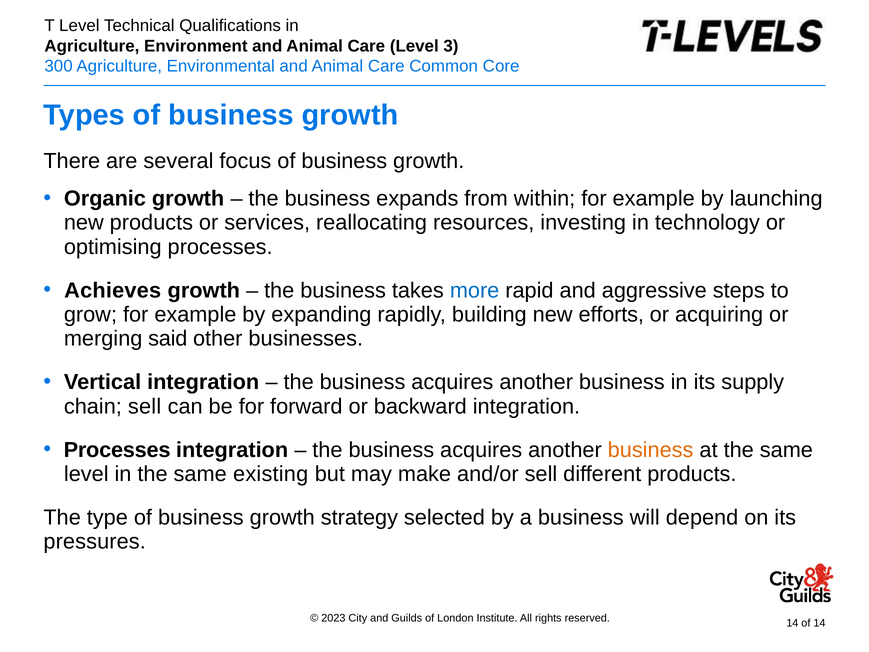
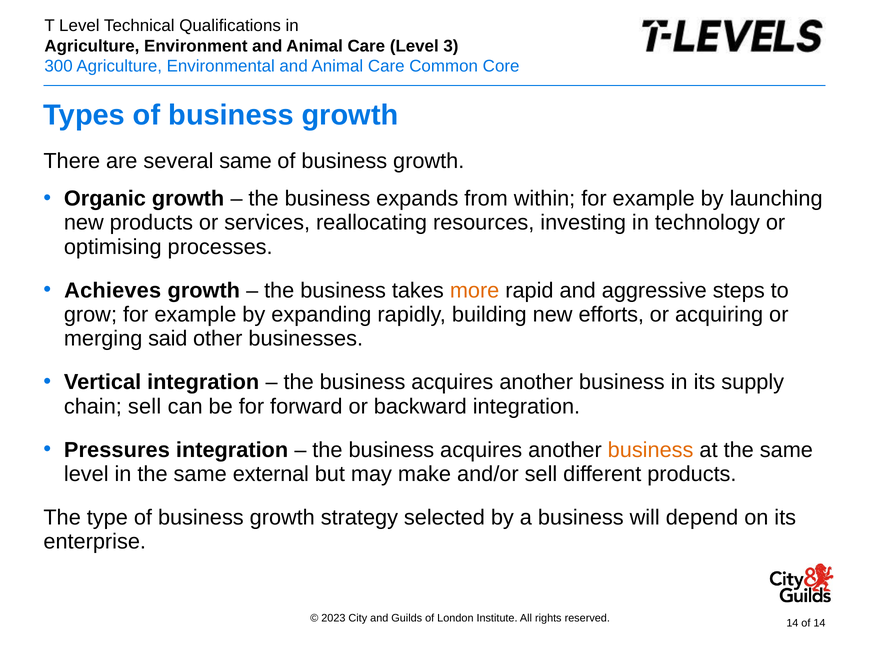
several focus: focus -> same (246, 161)
more colour: blue -> orange (475, 290)
Processes: Processes -> Pressures (117, 450)
existing: existing -> external (271, 474)
pressures: pressures -> enterprise (95, 541)
